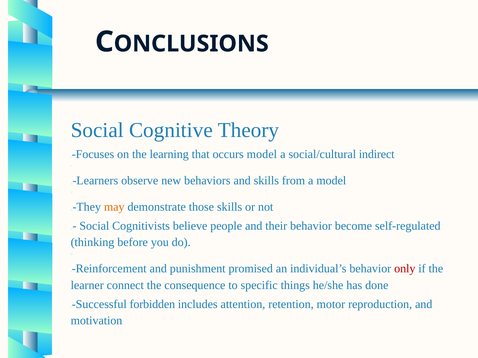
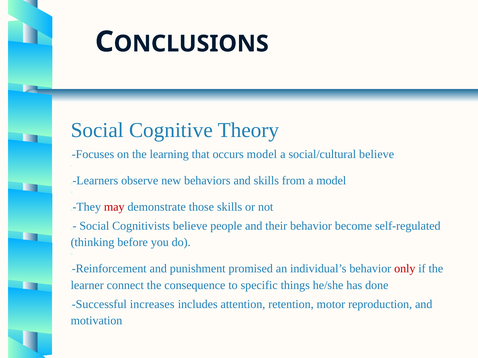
social/cultural indirect: indirect -> believe (377, 154)
may colour: orange -> red (114, 207)
forbidden: forbidden -> increases (152, 305)
